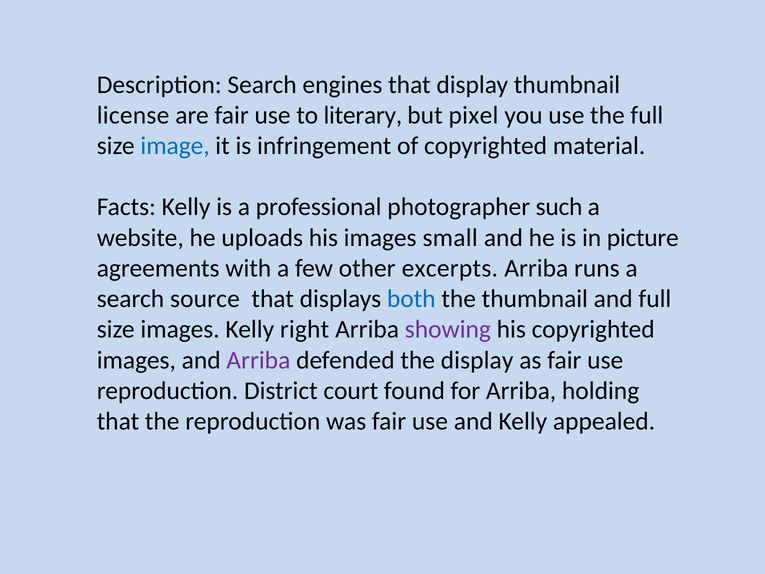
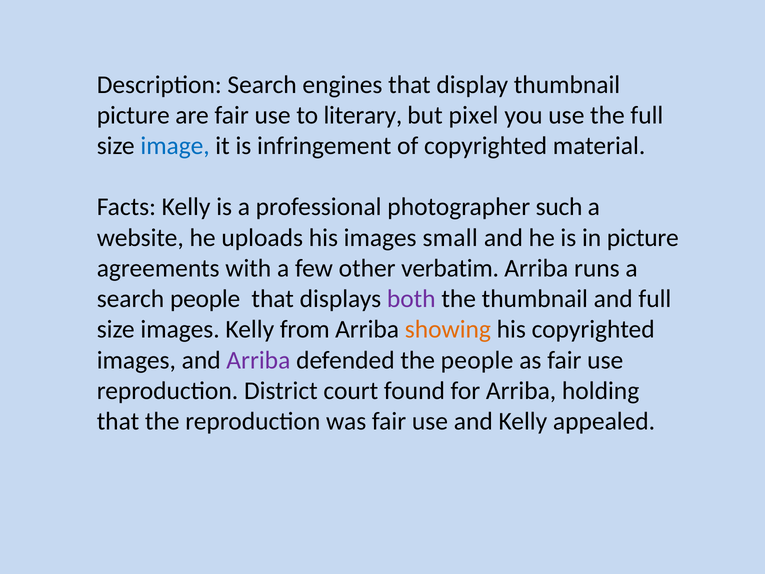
license: license -> picture (133, 115)
excerpts: excerpts -> verbatim (450, 268)
search source: source -> people (205, 299)
both colour: blue -> purple (411, 299)
right: right -> from (305, 329)
showing colour: purple -> orange (448, 329)
the display: display -> people (477, 360)
